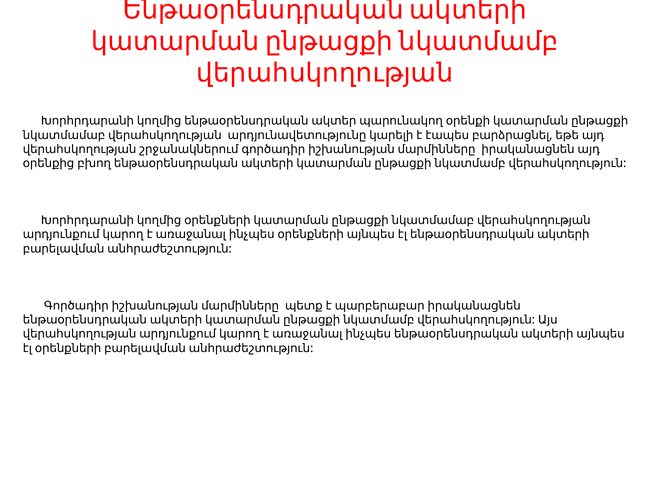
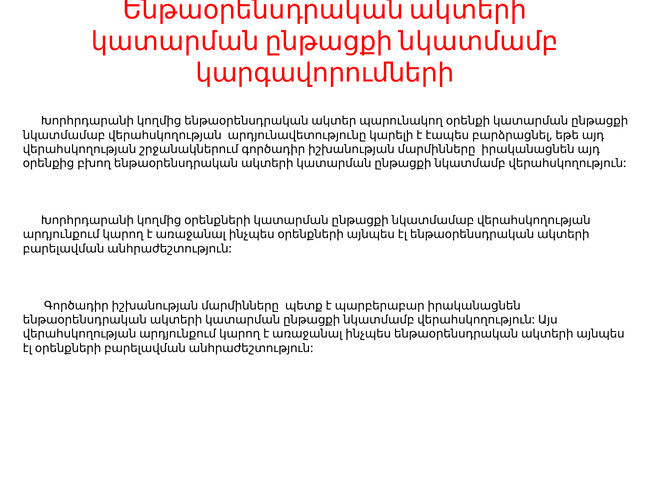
վերահսկողության: վերահսկողության -> կարգավորումների (325, 73)
